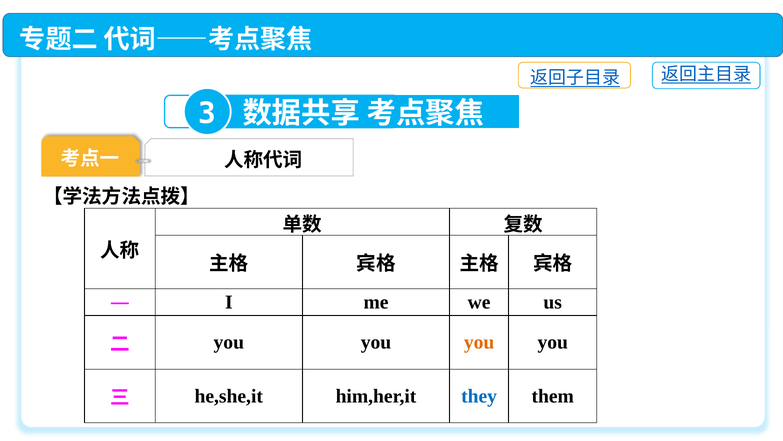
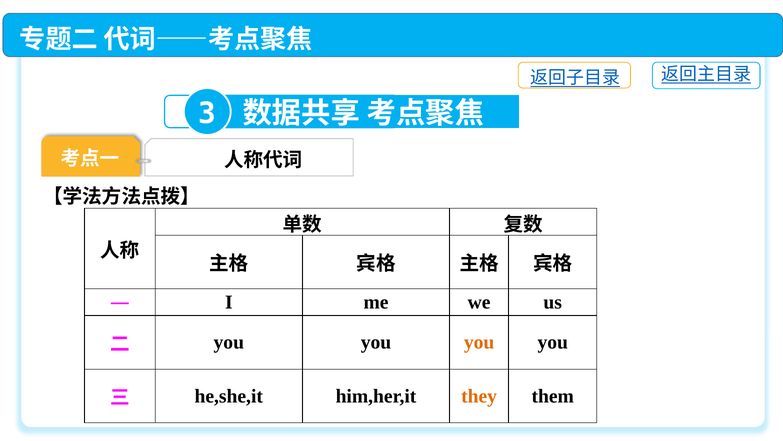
they colour: blue -> orange (479, 396)
